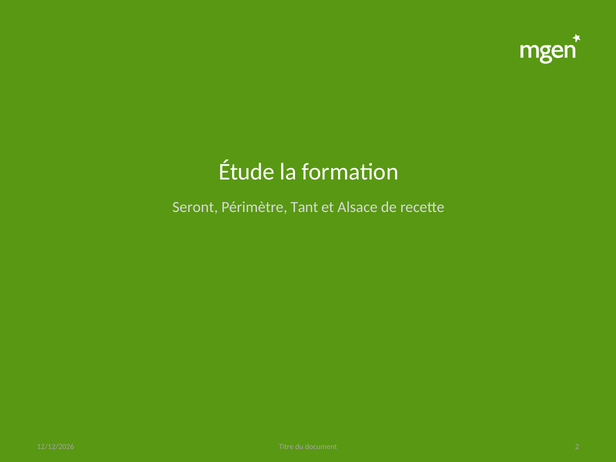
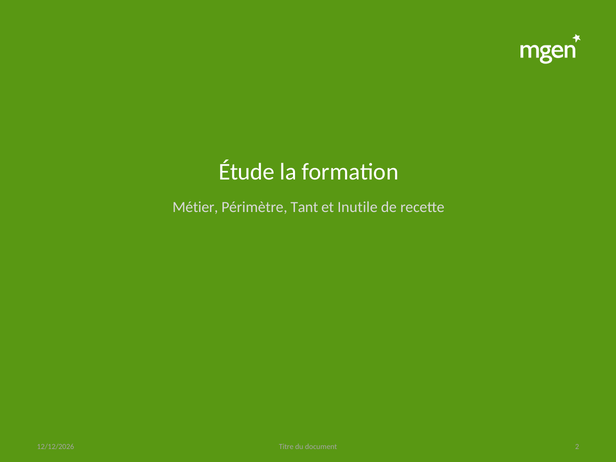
Seront: Seront -> Métier (195, 207)
Alsace: Alsace -> Inutile (358, 207)
